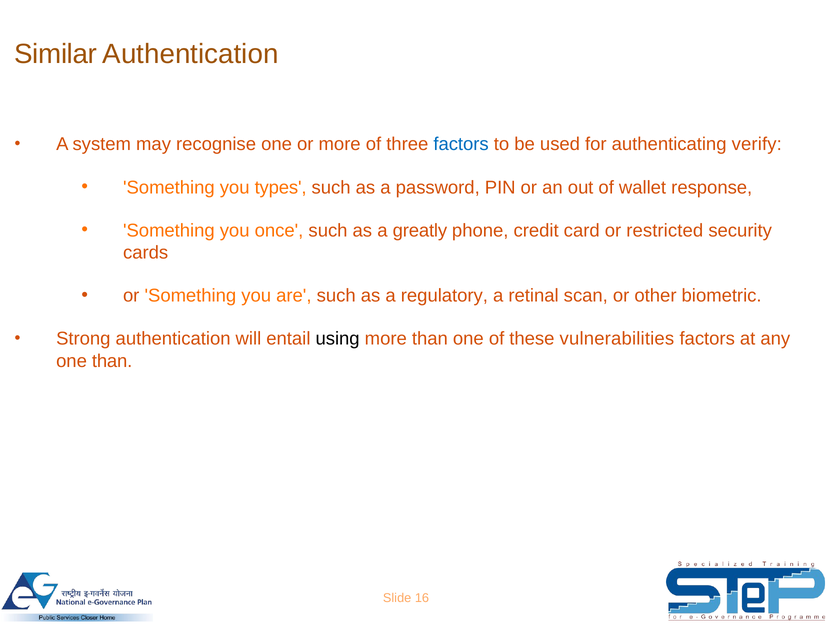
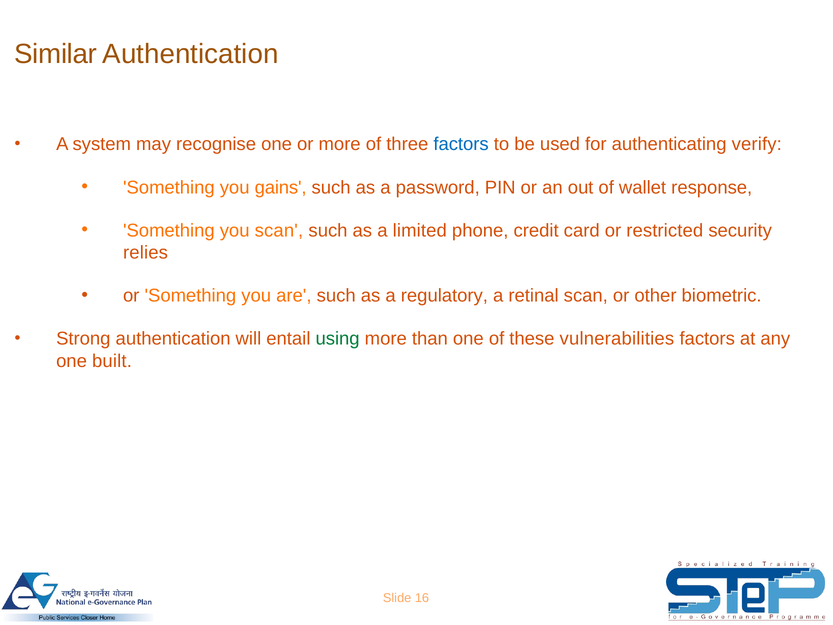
types: types -> gains (281, 187)
you once: once -> scan (279, 230)
greatly: greatly -> limited (420, 230)
cards: cards -> relies (146, 253)
using colour: black -> green (338, 339)
one than: than -> built (112, 361)
